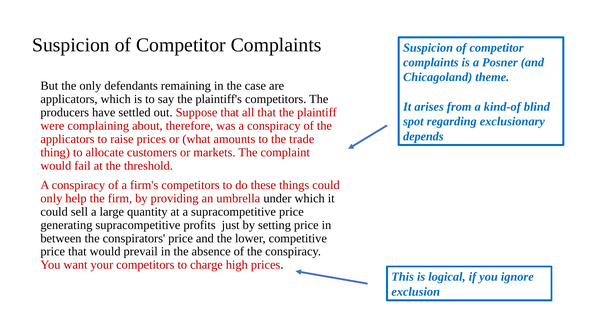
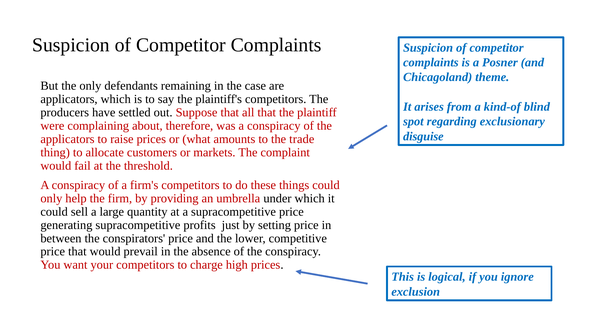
depends: depends -> disguise (423, 136)
